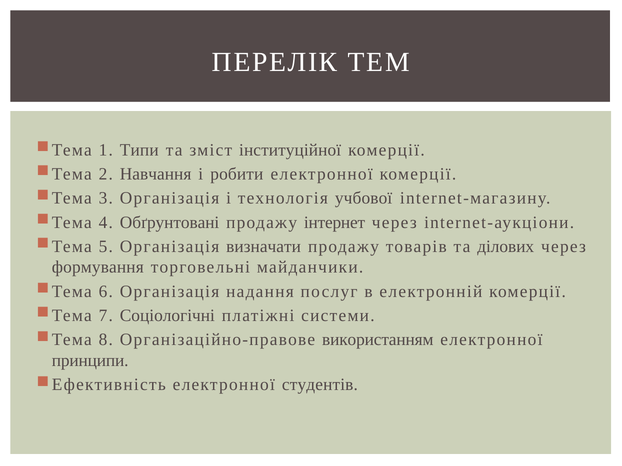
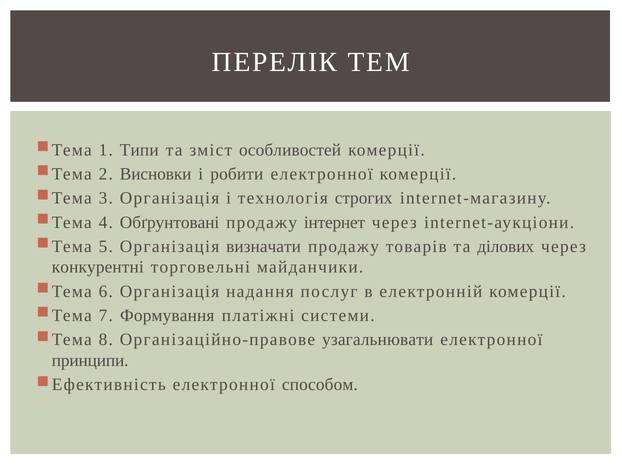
інституційної: інституційної -> особливостей (290, 150)
Навчання: Навчання -> Висновки (156, 174)
учбової: учбової -> строгих (364, 198)
формування: формування -> конкурентні (98, 268)
Соціологічні: Соціологічні -> Формування (167, 316)
використанням: використанням -> узагальнювати (378, 340)
студентів: студентів -> способом (320, 385)
